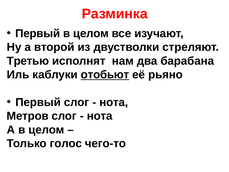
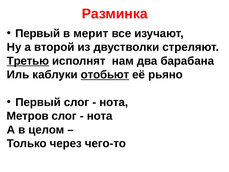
целом: целом -> мерит (91, 33)
Третью underline: none -> present (28, 61)
голос: голос -> через (66, 143)
